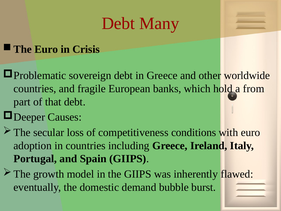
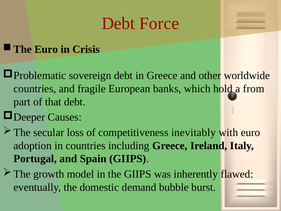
Many: Many -> Force (159, 23)
conditions: conditions -> inevitably (194, 132)
